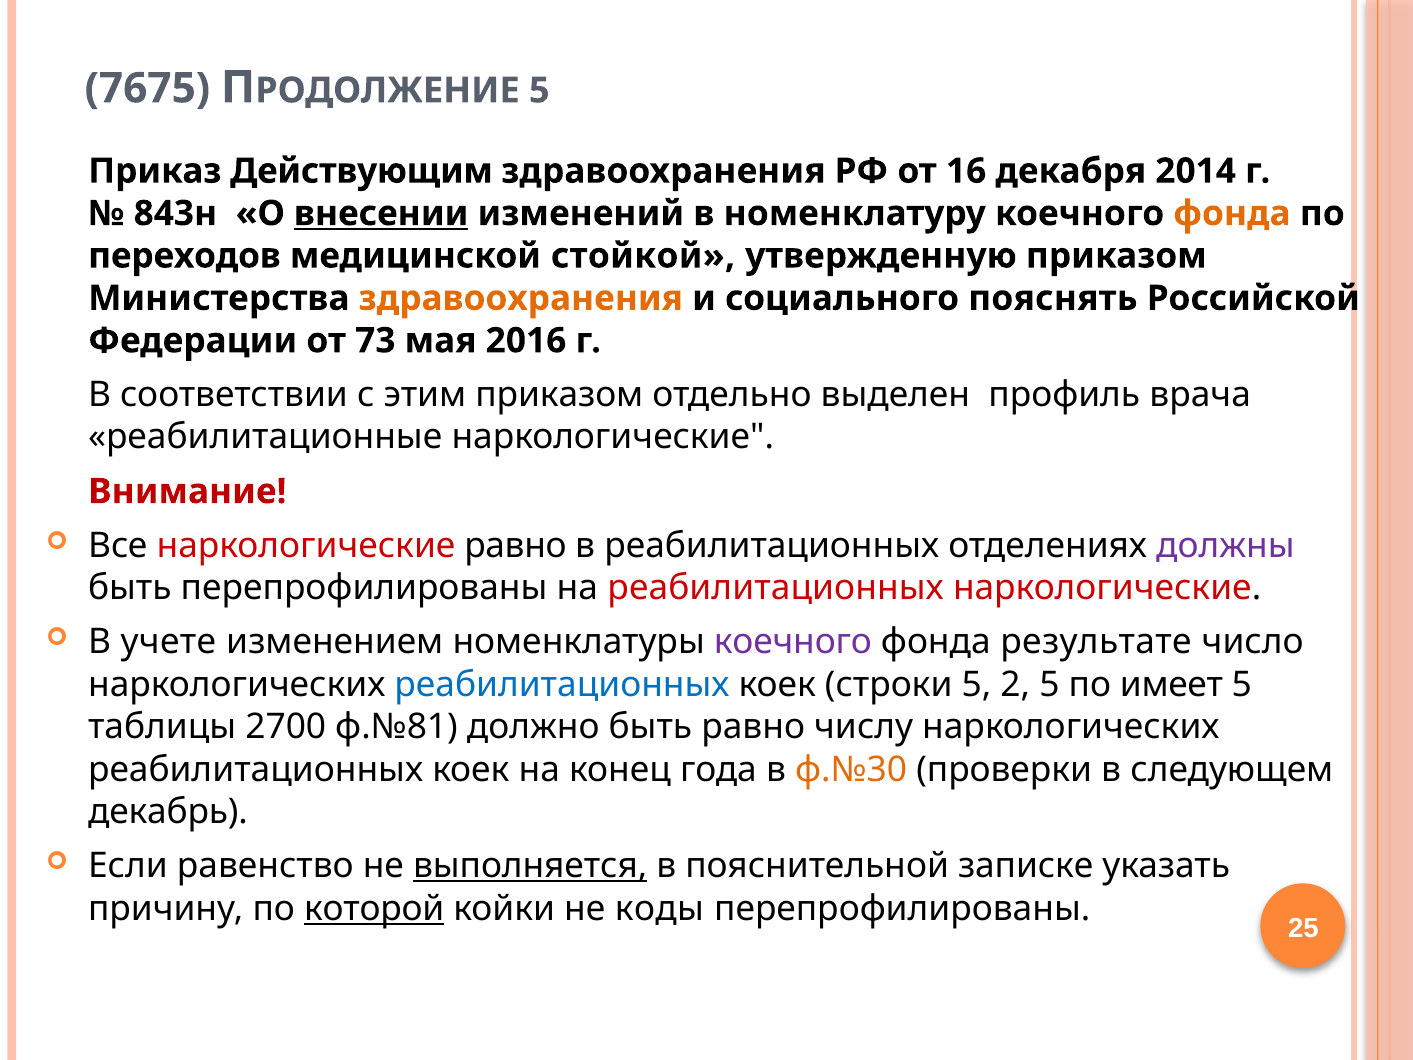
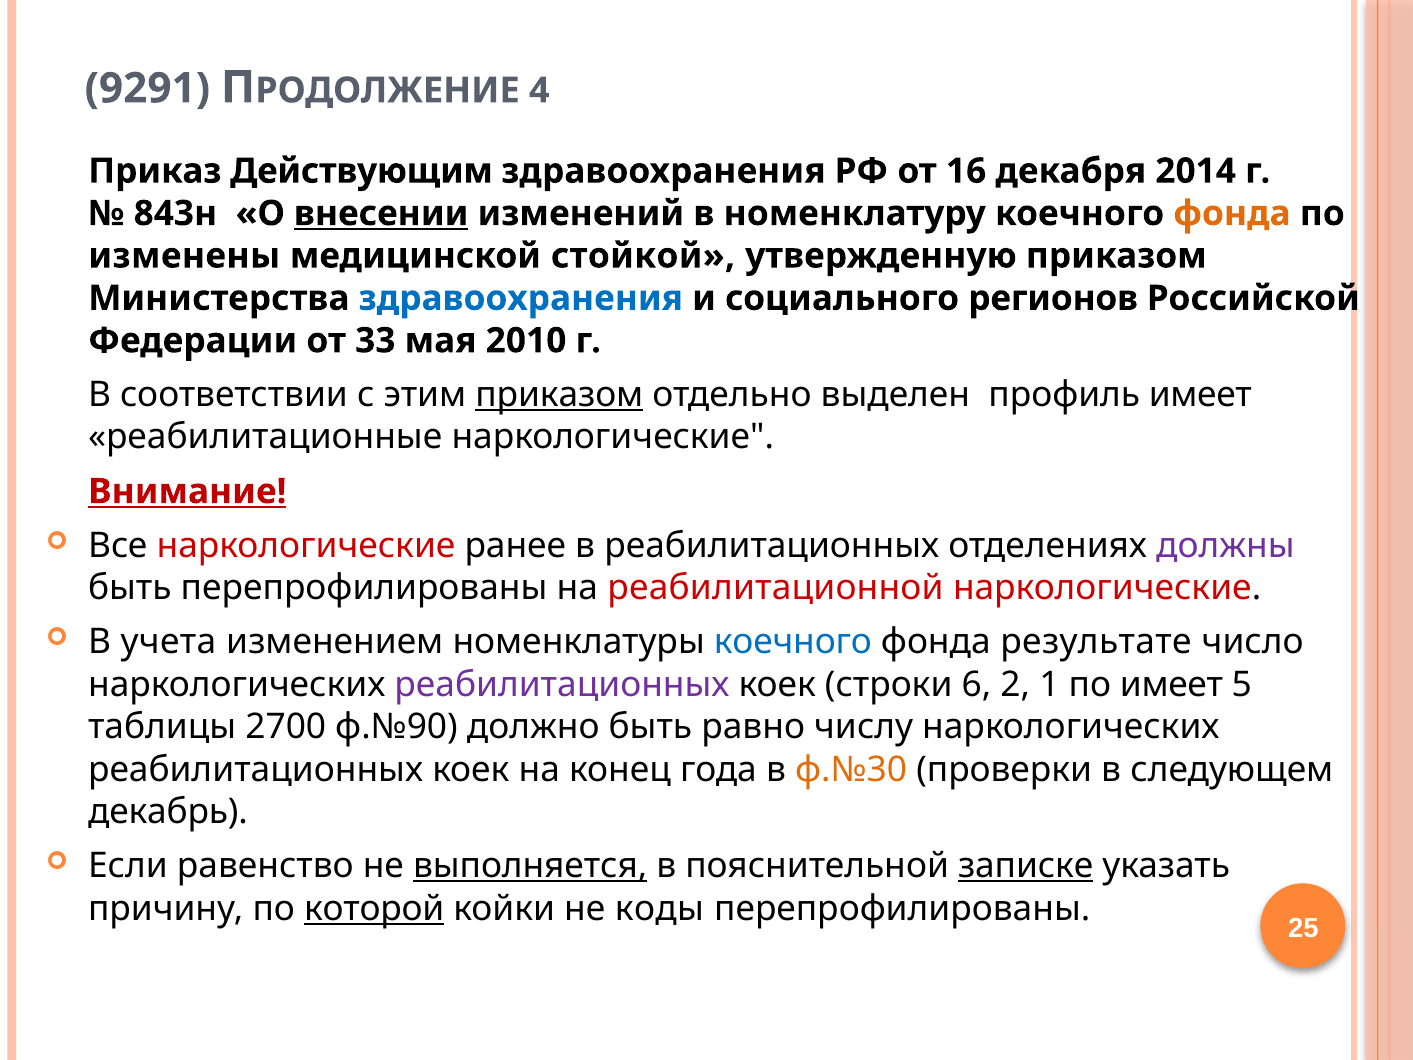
7675: 7675 -> 9291 (147, 88)
5: 5 -> 4 (539, 90)
переходов: переходов -> изменены (184, 256)
здравоохранения colour: orange -> blue (521, 298)
пояснять: пояснять -> регионов (1053, 298)
73: 73 -> 33 (375, 341)
2016: 2016 -> 2010 (526, 341)
приказом underline: none -> present (559, 395)
профиль врача: врача -> имеет (1200, 395)
Внимание underline: none -> present (187, 491)
наркологические равно: равно -> ранее (515, 546)
на реабилитационных: реабилитационных -> реабилитационной (776, 588)
учете: учете -> учета (168, 642)
коечного colour: purple -> blue (793, 642)
реабилитационных colour: blue -> purple (562, 684)
строки 5: 5 -> 6 (976, 684)
2 5: 5 -> 1 (1049, 684)
ф.№81: ф.№81 -> ф.№90 (397, 727)
записке underline: none -> present (1026, 866)
